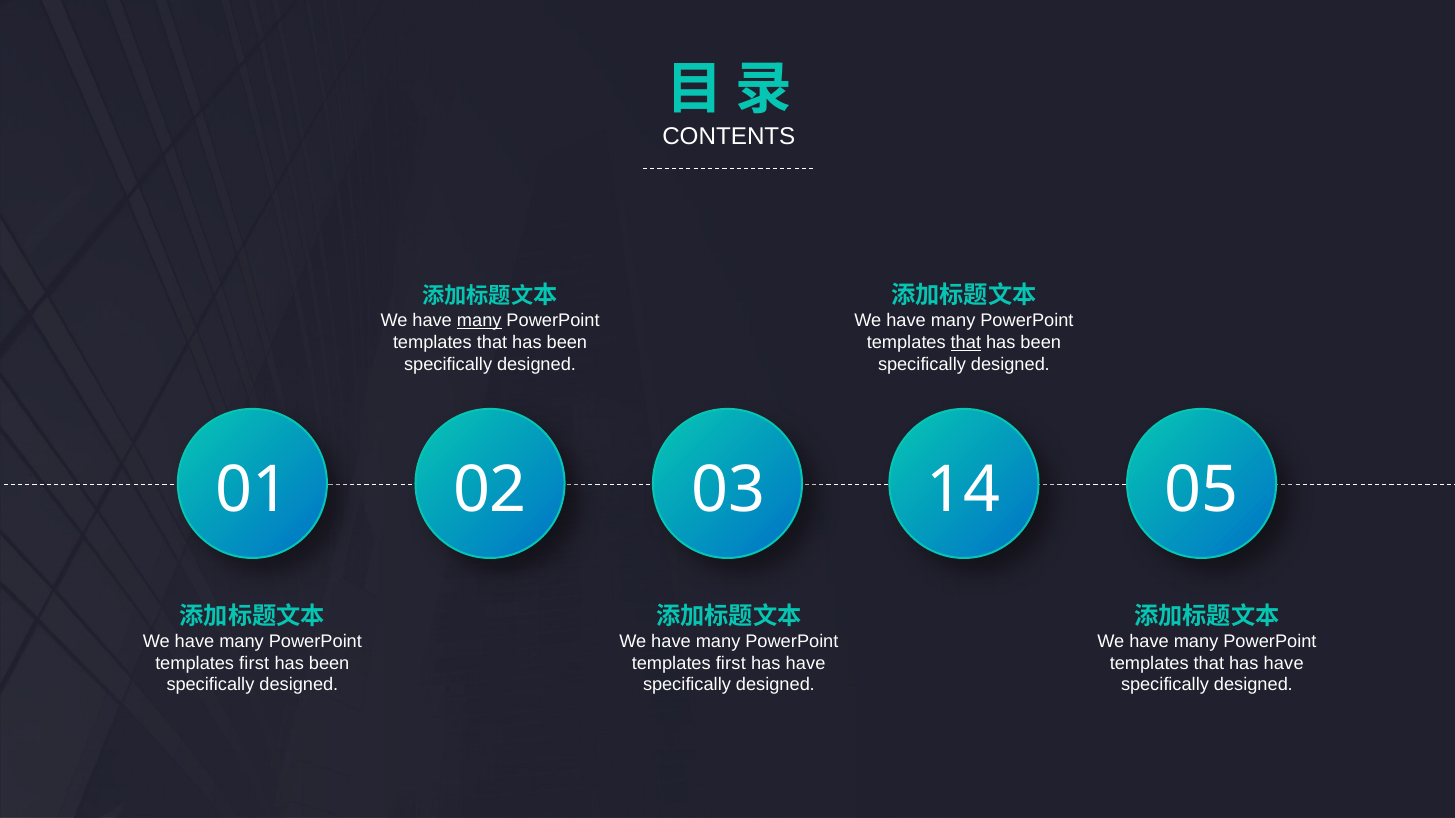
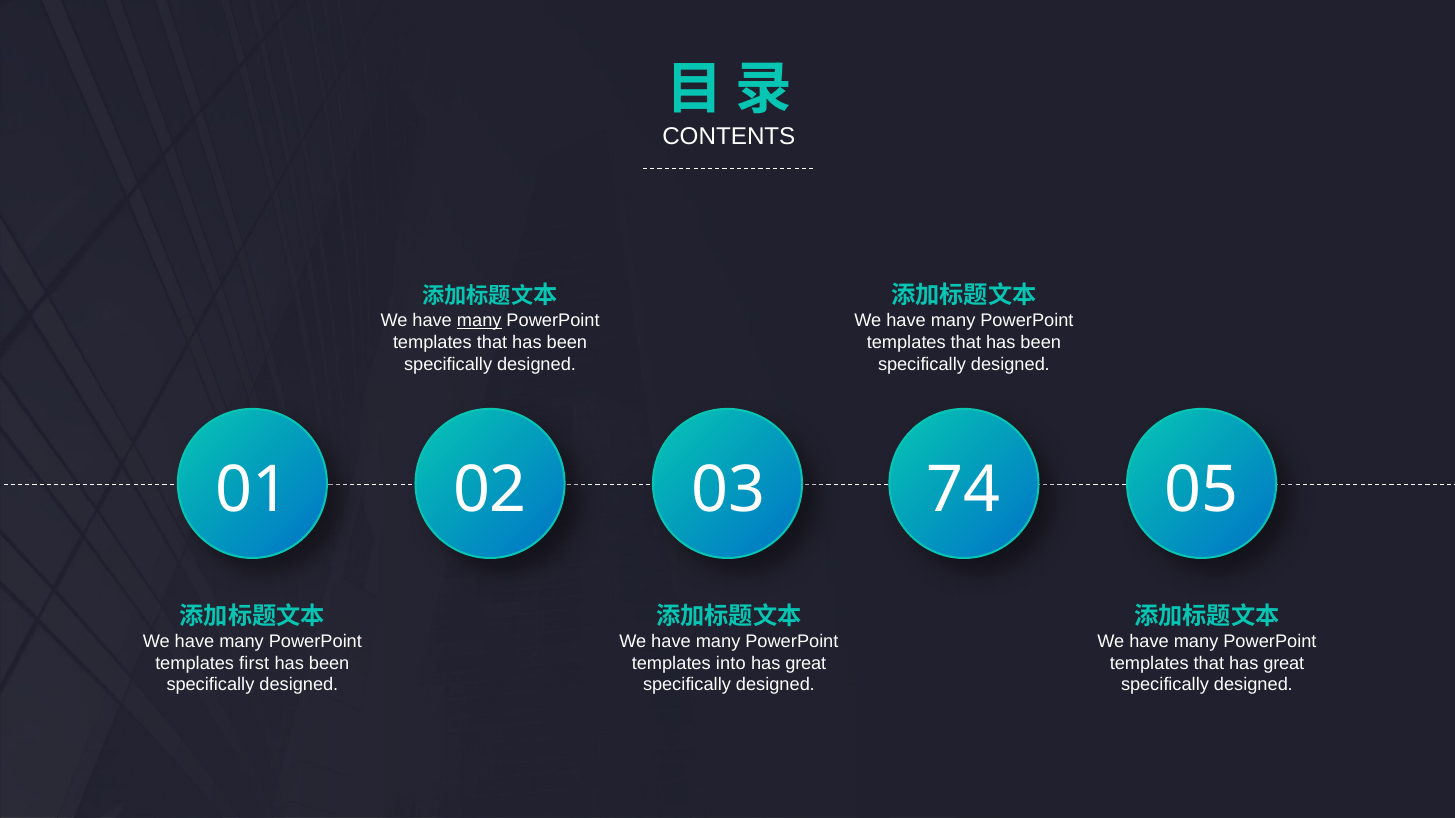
that underline: present -> none (966, 342)
14: 14 -> 74 (964, 490)
first: first -> into (731, 663)
have: have -> great (806, 663)
that has have: have -> great (1284, 663)
